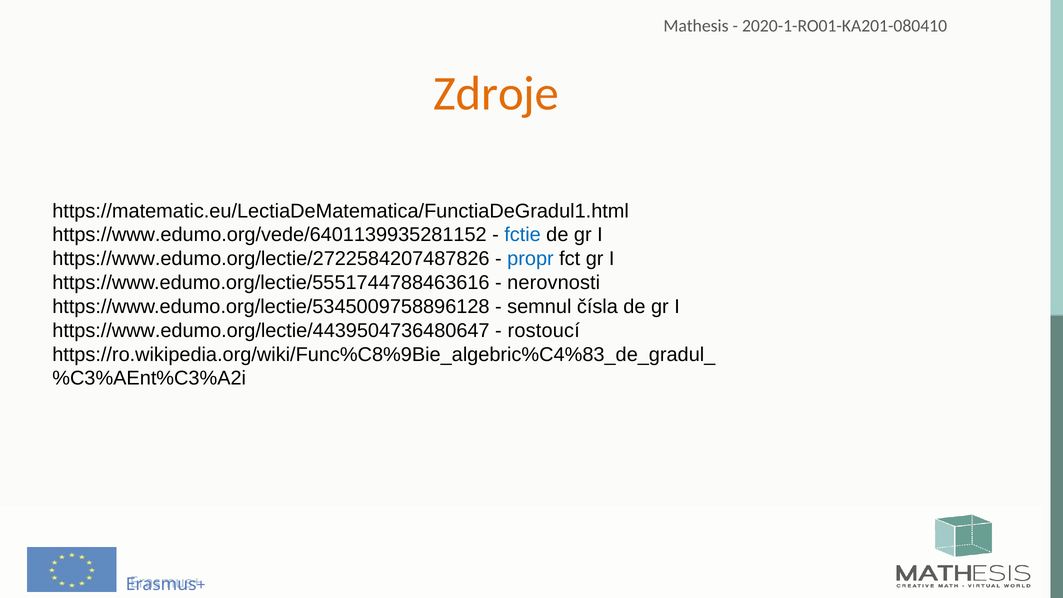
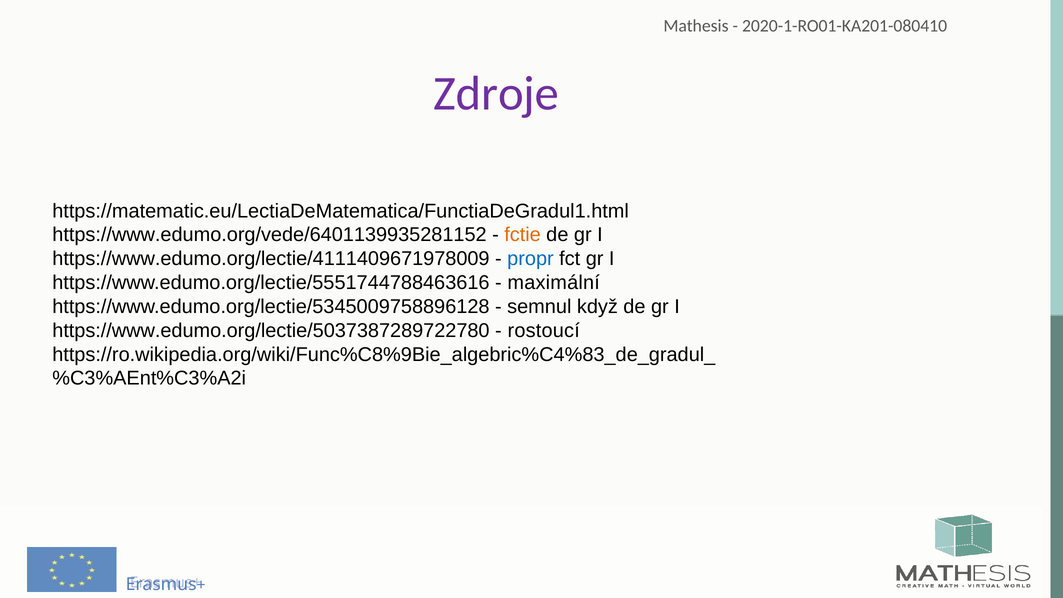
Zdroje colour: orange -> purple (496, 93)
fctie colour: blue -> orange (523, 235)
https://www.edumo.org/lectie/2722584207487826: https://www.edumo.org/lectie/2722584207487826 -> https://www.edumo.org/lectie/4111409671978009 (271, 259)
nerovnosti: nerovnosti -> maximální (554, 283)
čísla: čísla -> když (597, 307)
https://www.edumo.org/lectie/4439504736480647: https://www.edumo.org/lectie/4439504736480647 -> https://www.edumo.org/lectie/5037387289722780 (271, 330)
